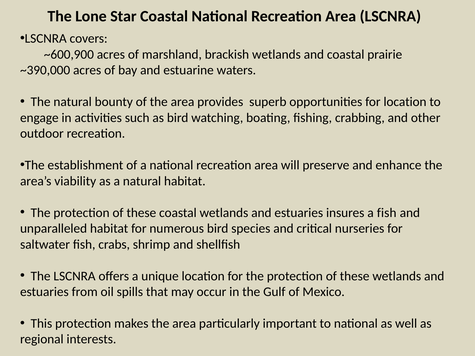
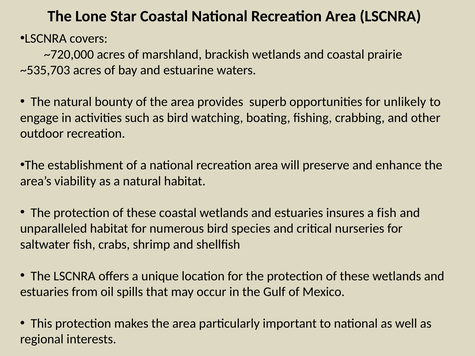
~600,900: ~600,900 -> ~720,000 (69, 54)
~390,000: ~390,000 -> ~535,703 (45, 70)
for location: location -> unlikely (405, 102)
